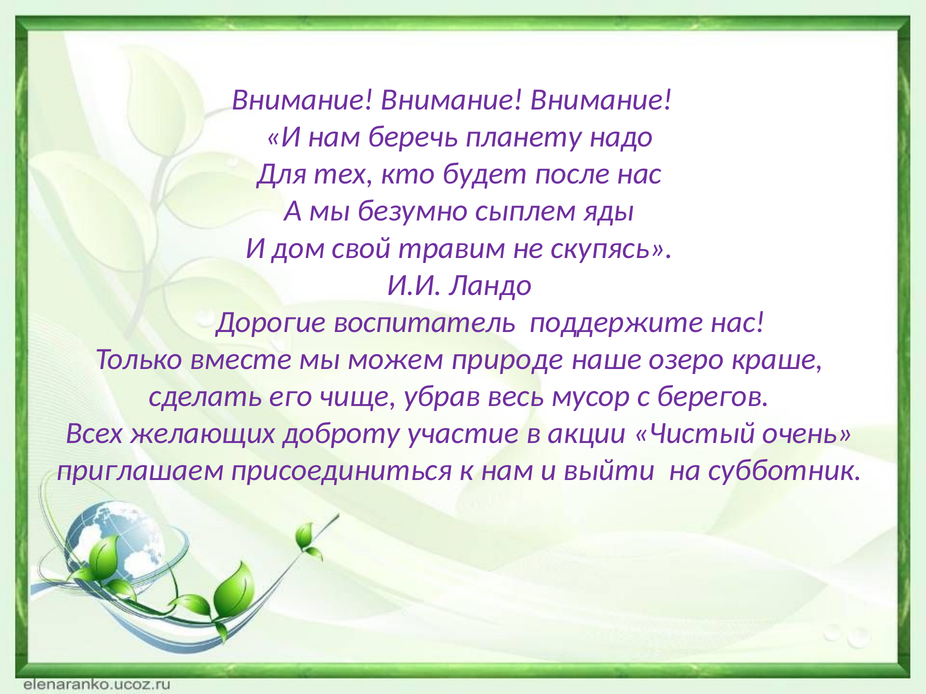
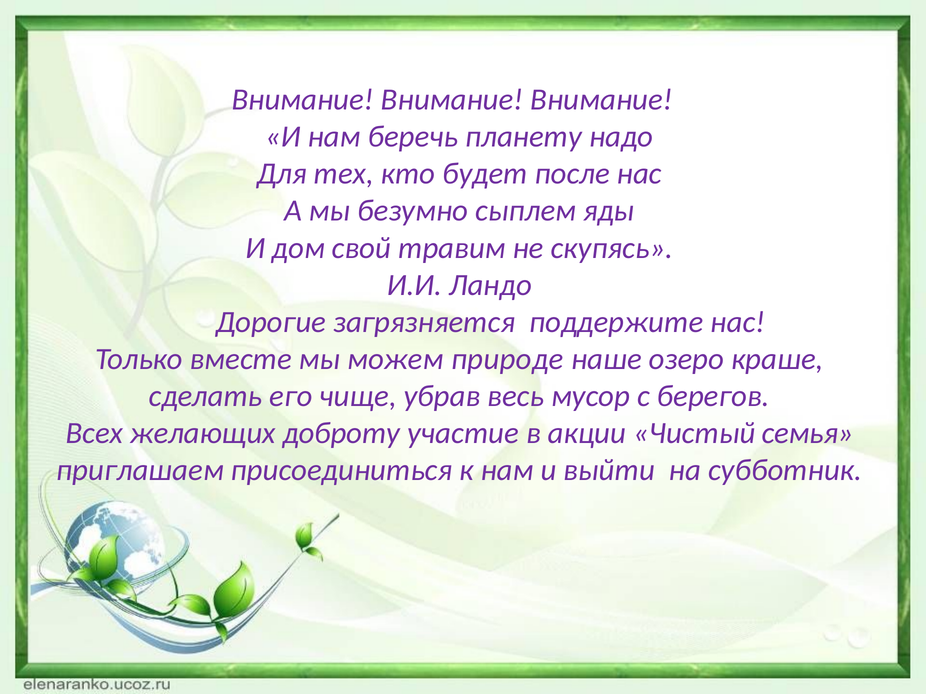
воспитатель: воспитатель -> загрязняется (424, 322)
очень: очень -> семья (808, 433)
